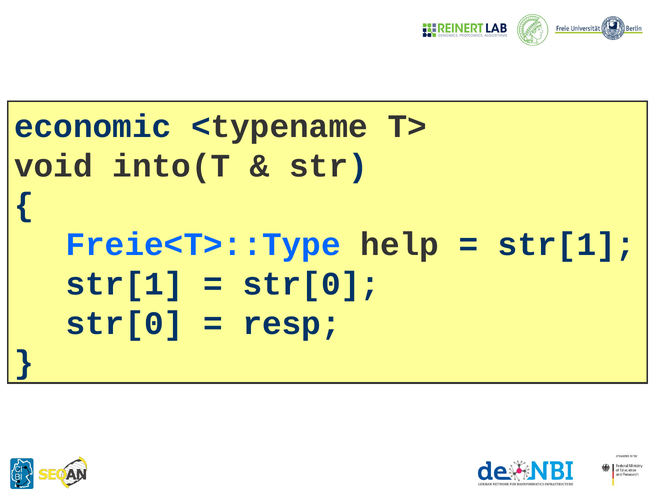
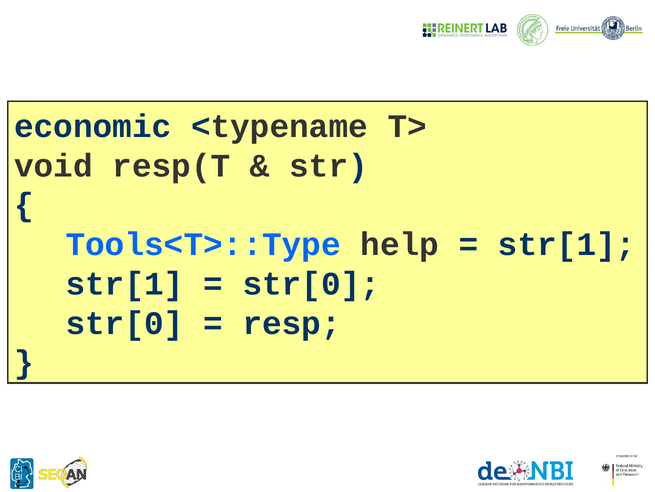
into(T: into(T -> resp(T (171, 166)
Freie<T>::Type: Freie<T>::Type -> Tools<T>::Type (203, 244)
